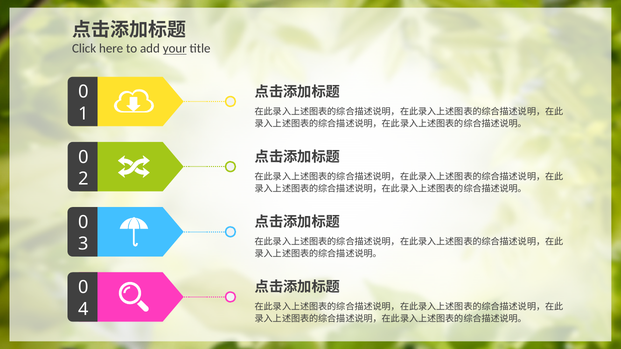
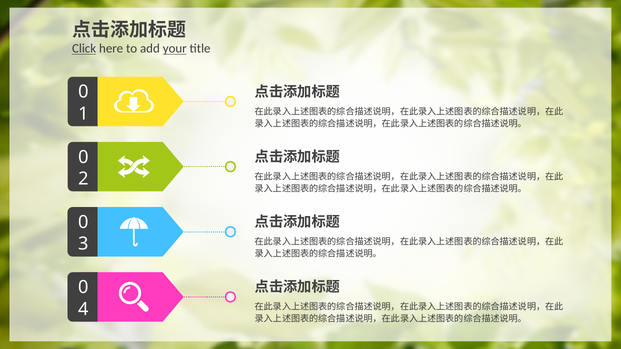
Click underline: none -> present (84, 49)
